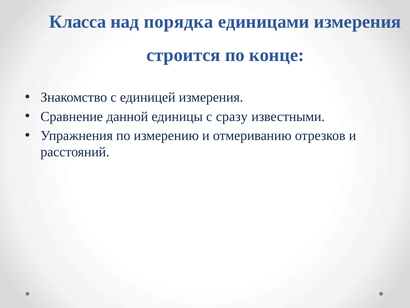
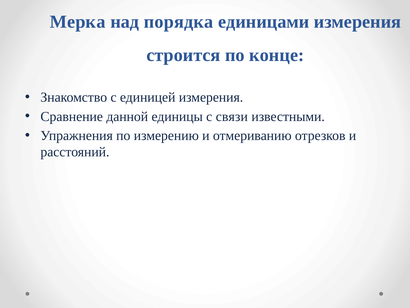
Класса: Класса -> Мерка (78, 22)
сразу: сразу -> связи (232, 116)
